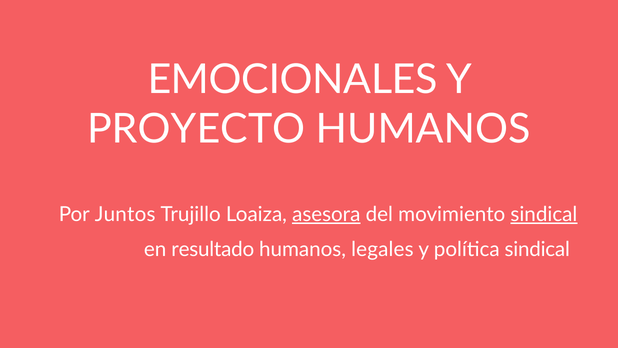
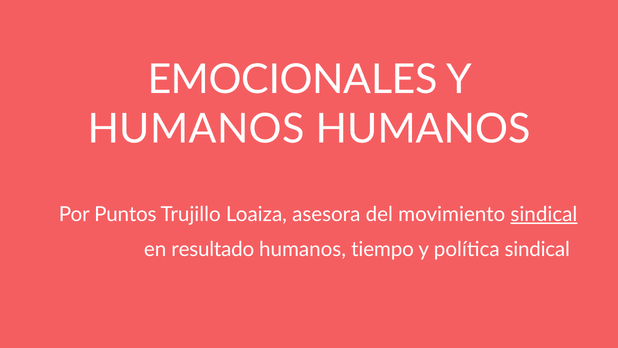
PROYECTO: PROYECTO -> HUMANOS (196, 129)
Juntos: Juntos -> Puntos (125, 214)
asesora underline: present -> none (326, 214)
legales: legales -> tiempo (383, 249)
